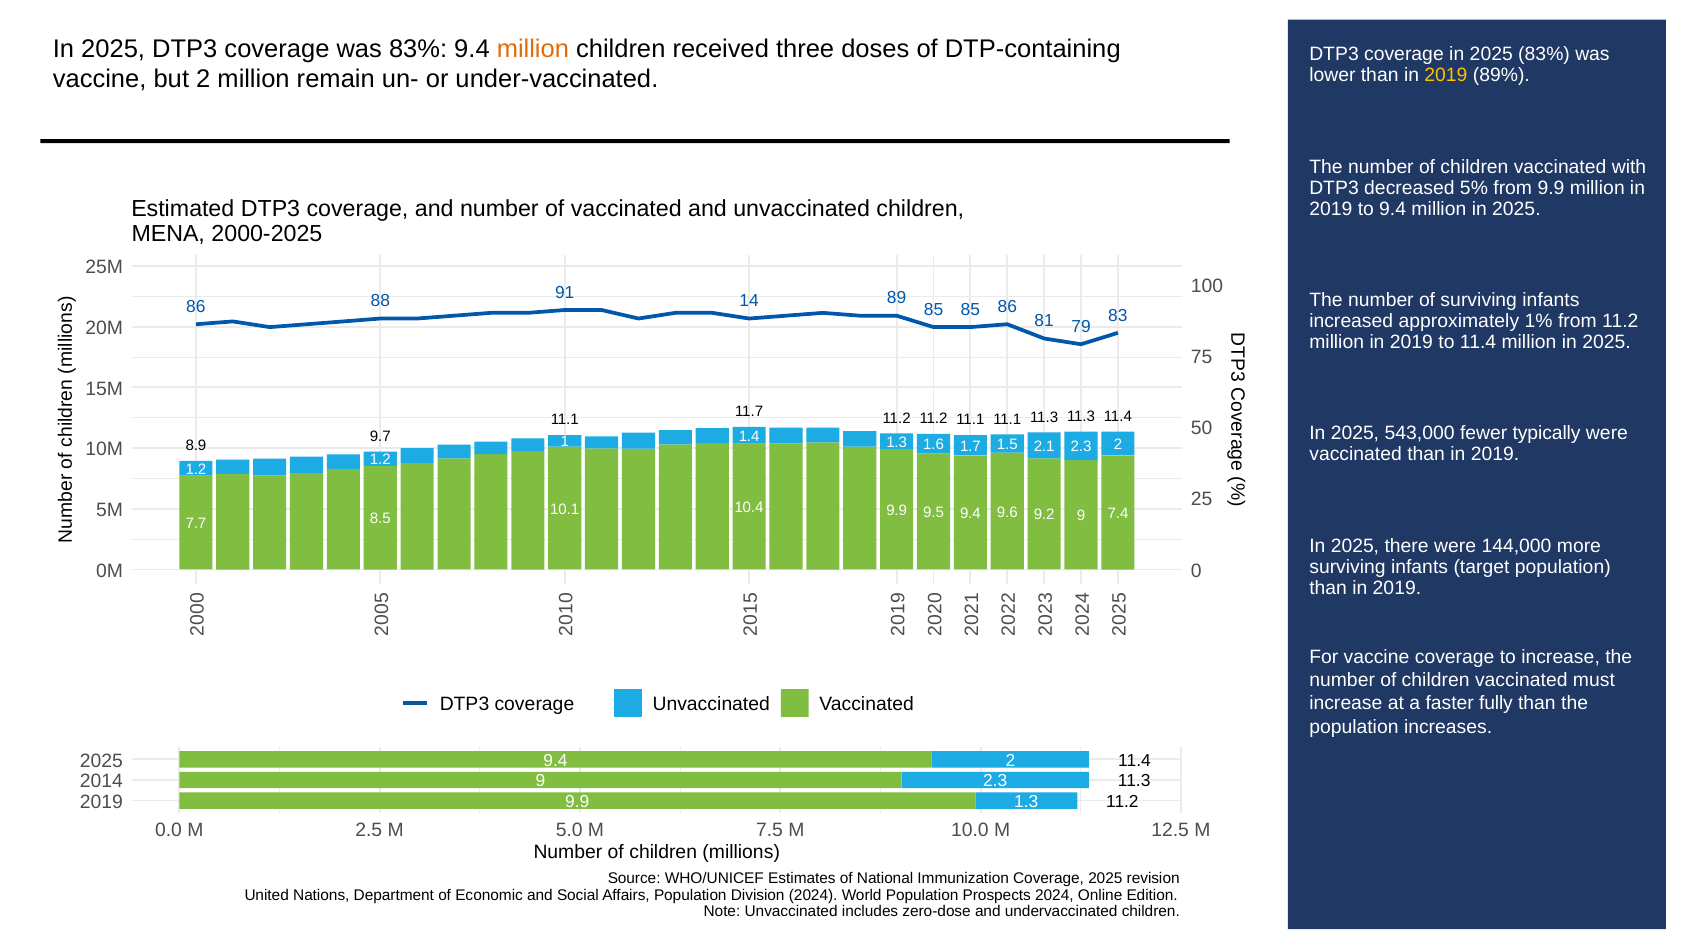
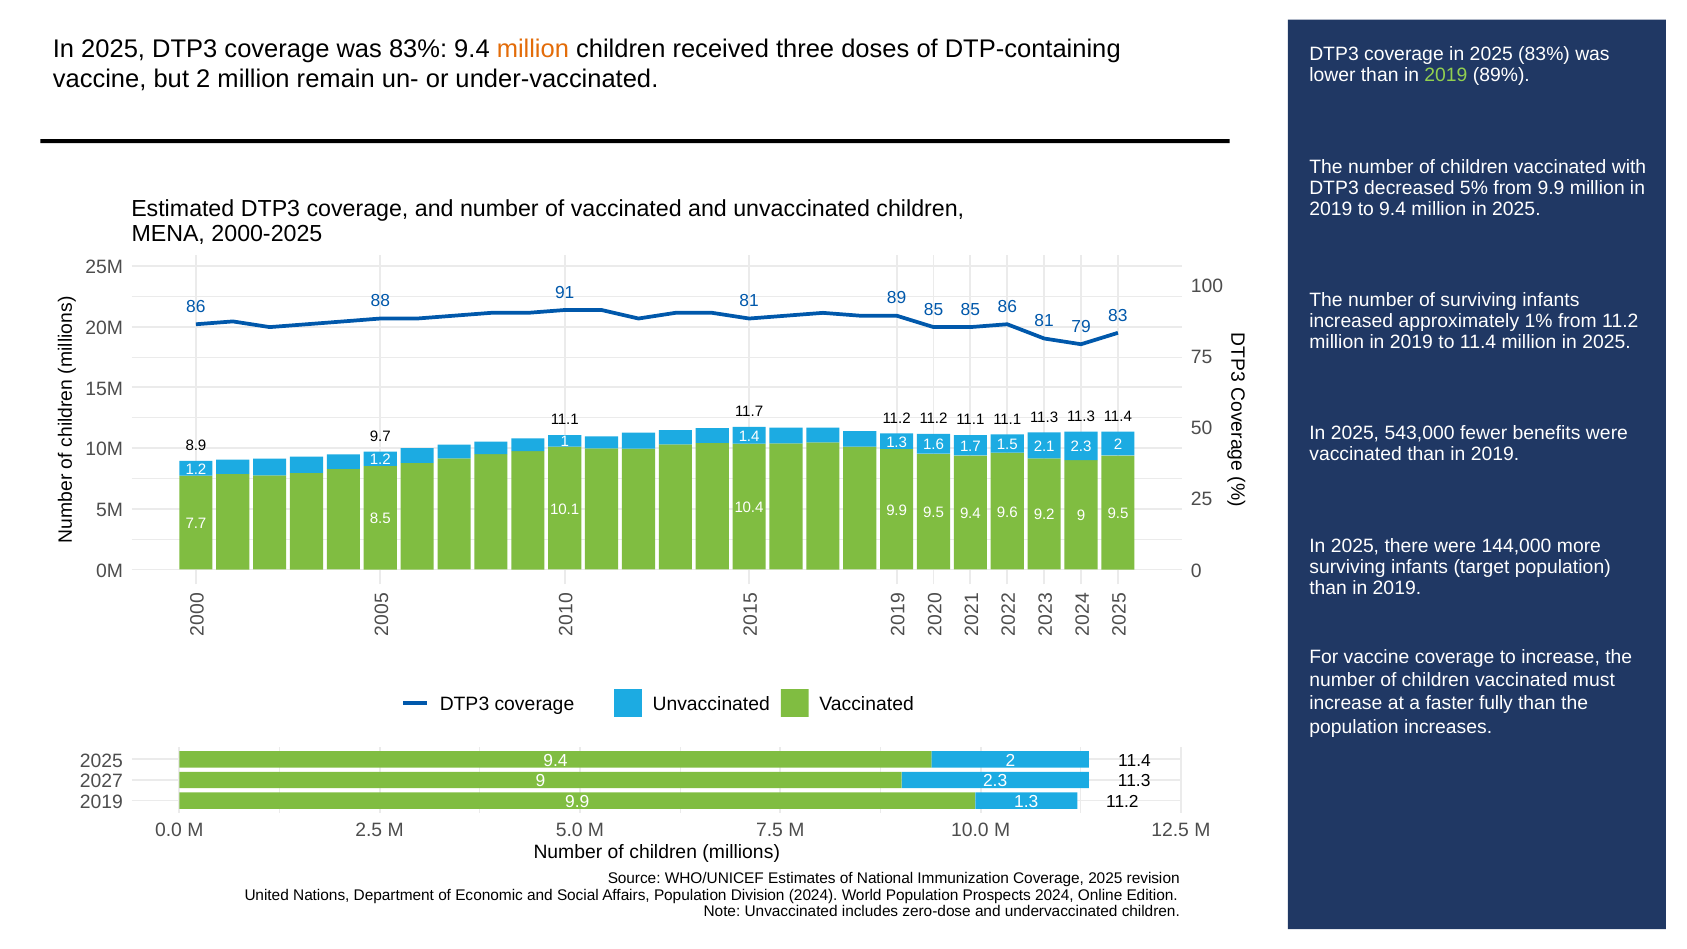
2019 colour: yellow -> light green (1446, 75)
91 14: 14 -> 81 (749, 301)
typically: typically -> benefits (1547, 434)
7.4: 7.4 -> 9.5 (1118, 513)
2014: 2014 -> 2027 (101, 781)
